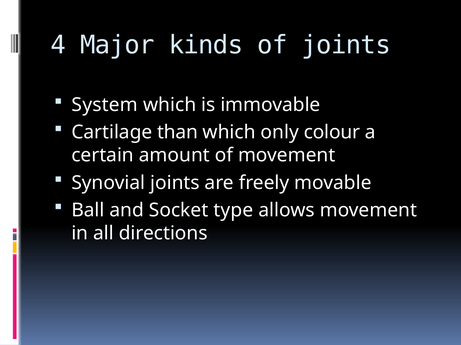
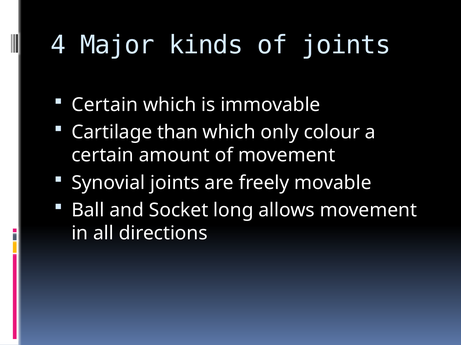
System: System -> Certain (105, 105)
type: type -> long (233, 211)
